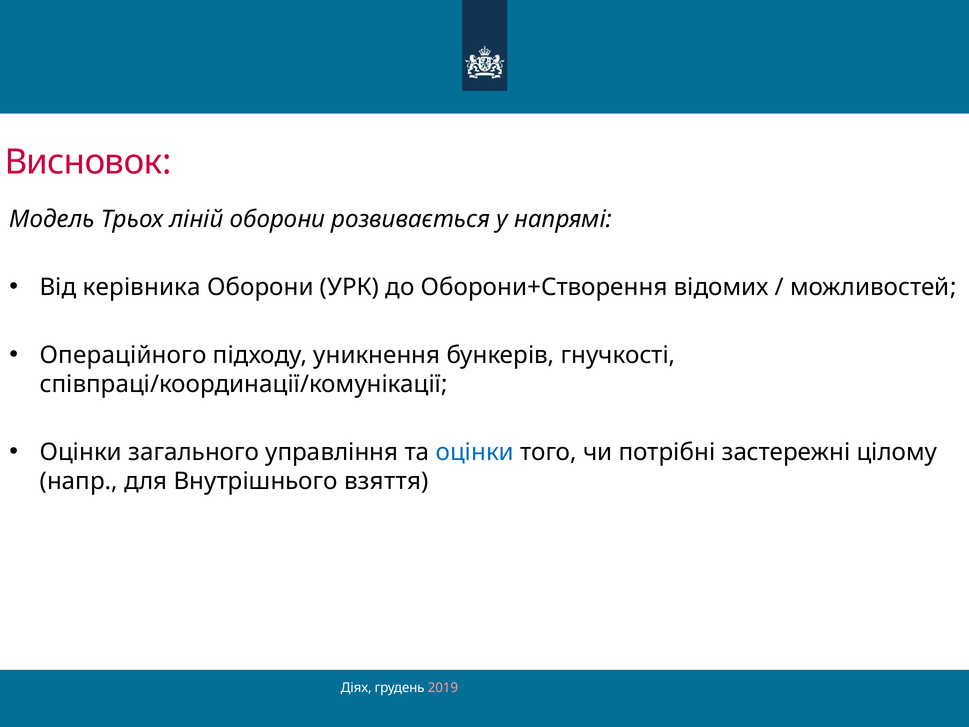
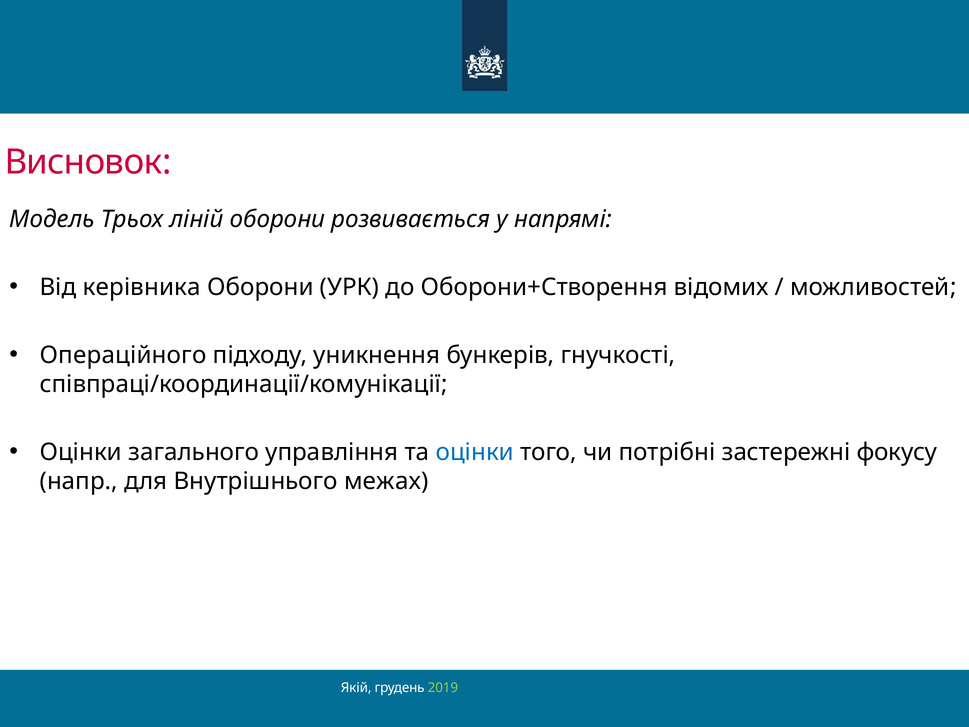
цілому: цілому -> фокусу (897, 452)
взяття: взяття -> межах (386, 481)
Діях: Діях -> Якій (356, 687)
2019 colour: pink -> light green (443, 687)
